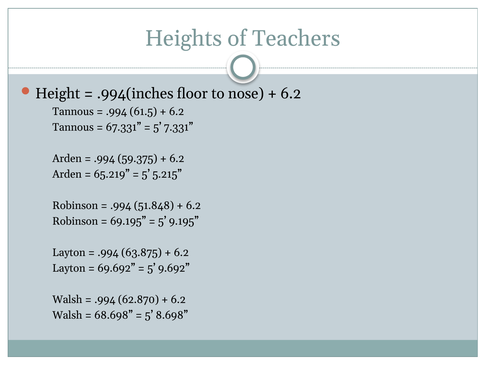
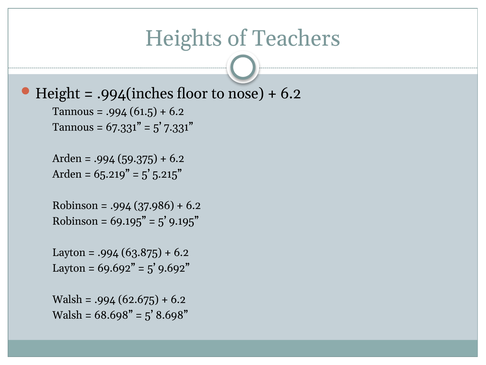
51.848: 51.848 -> 37.986 (154, 205)
62.870: 62.870 -> 62.675 (138, 299)
